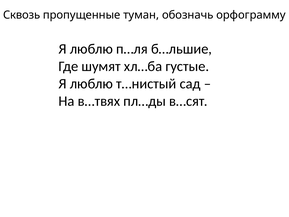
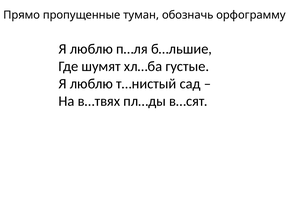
Сквозь: Сквозь -> Прямо (22, 15)
